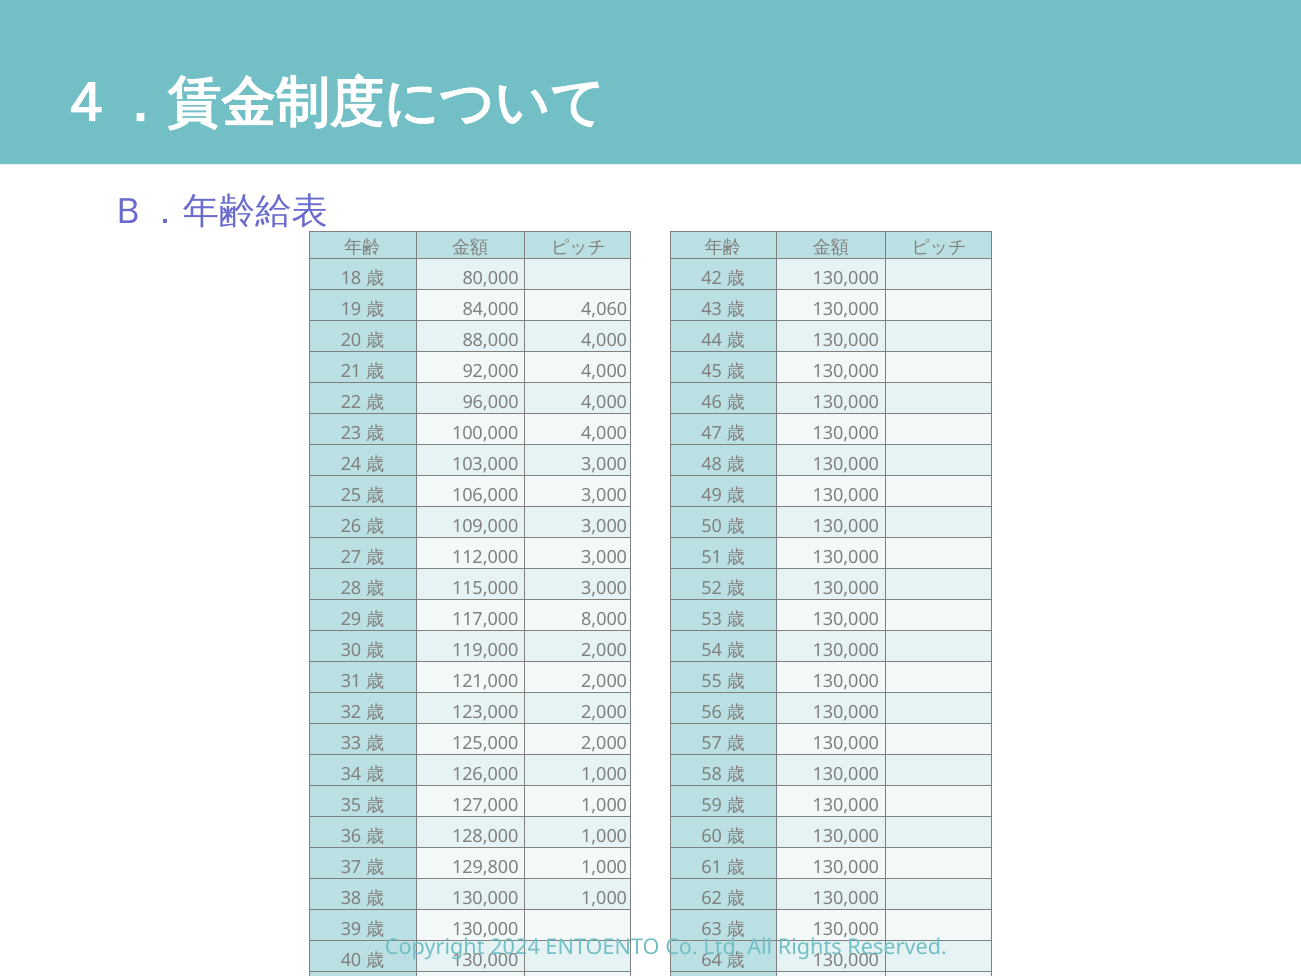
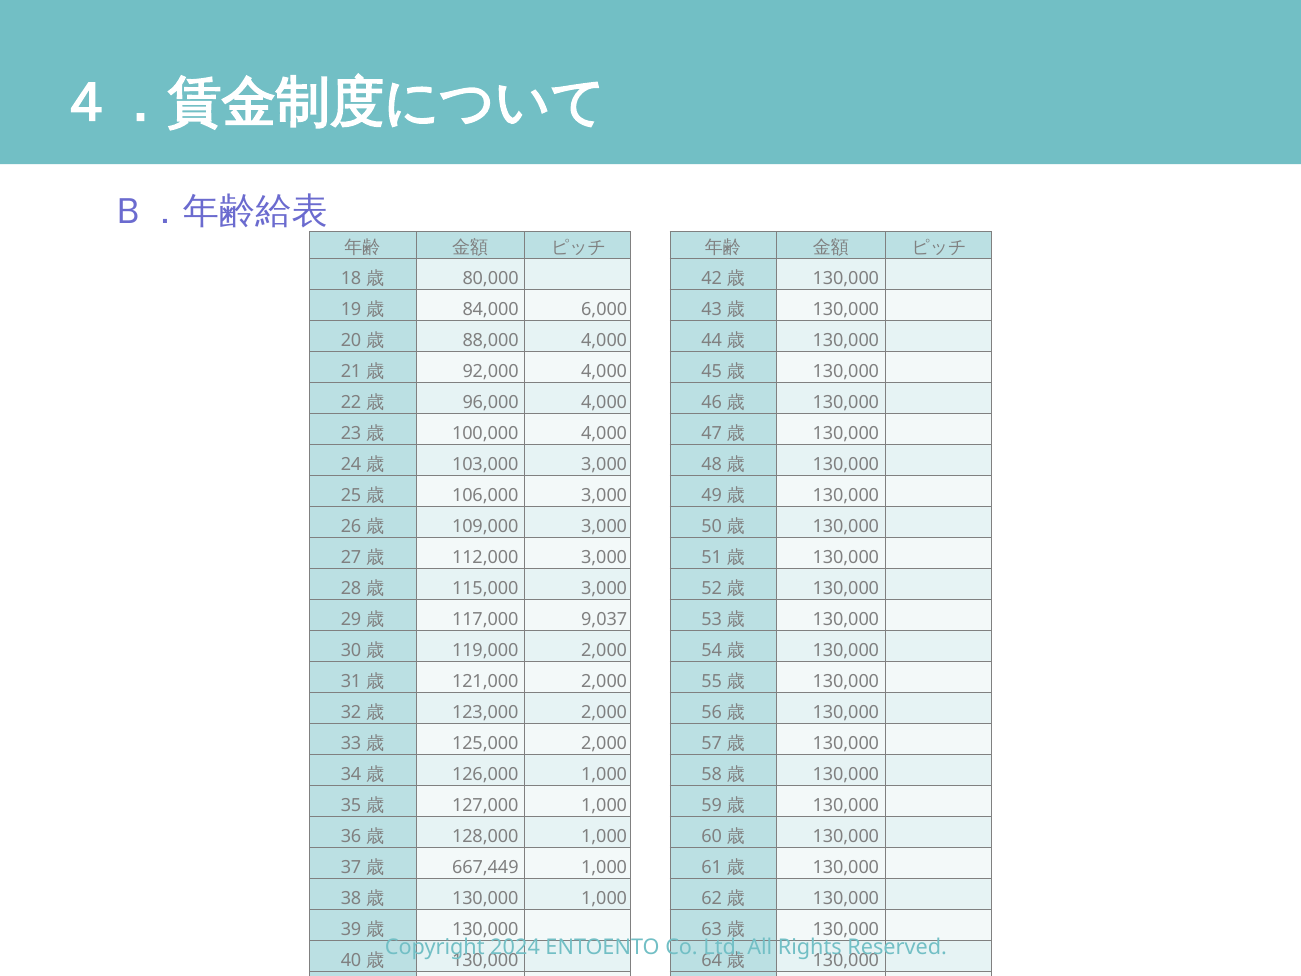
4,060: 4,060 -> 6,000 (604, 309)
8,000: 8,000 -> 9,037 (604, 619)
129,800: 129,800 -> 667,449 (485, 867)
